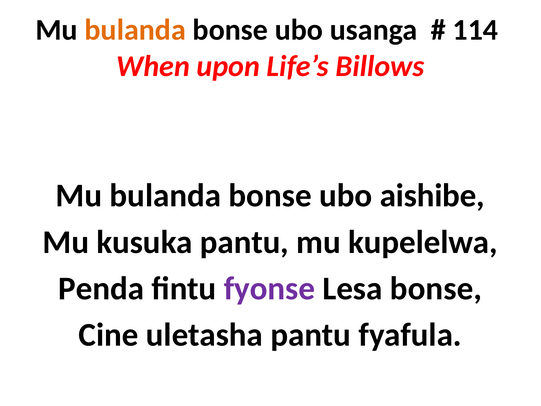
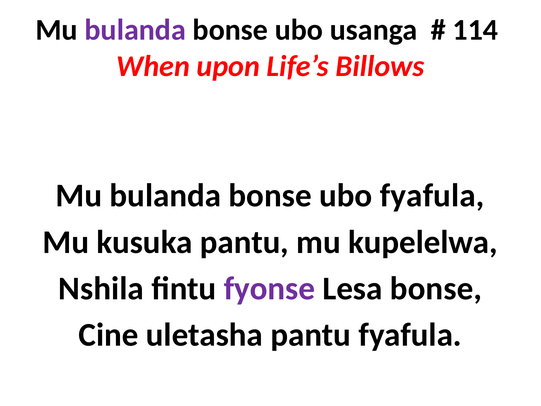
bulanda colour: orange -> purple (135, 30)
ubo aishibe: aishibe -> fyafula (432, 196)
Penda: Penda -> Nshila (101, 288)
